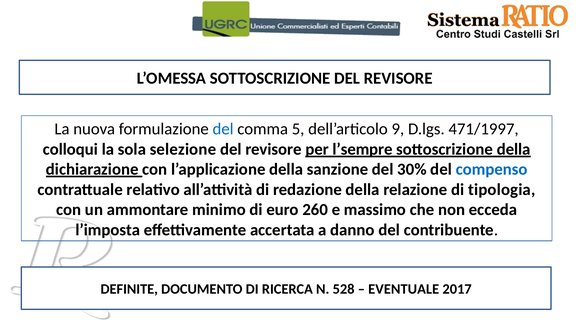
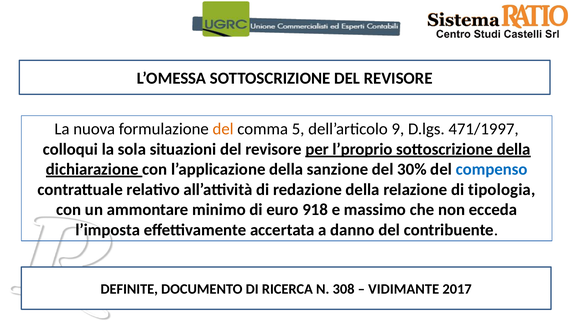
del colour: blue -> orange (223, 129)
selezione: selezione -> situazioni (183, 149)
l’sempre: l’sempre -> l’proprio (363, 149)
260: 260 -> 918 (315, 210)
528: 528 -> 308 (344, 289)
EVENTUALE: EVENTUALE -> VIDIMANTE (404, 289)
